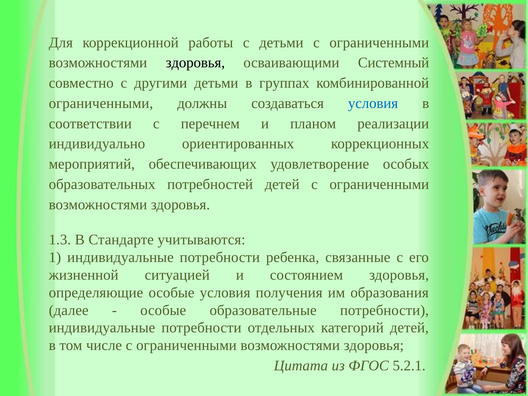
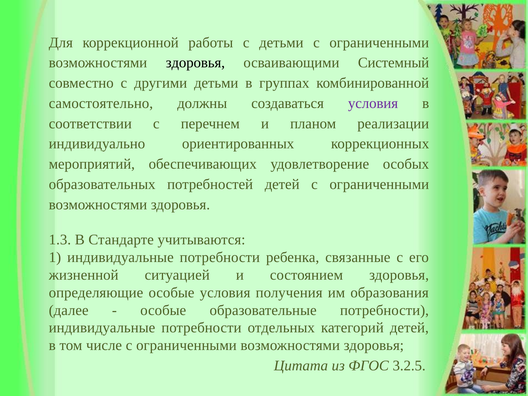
ограниченными: ограниченными -> самостоятельно (101, 103)
условия colour: blue -> purple (373, 103)
5.2.1: 5.2.1 -> 3.2.5 (409, 366)
